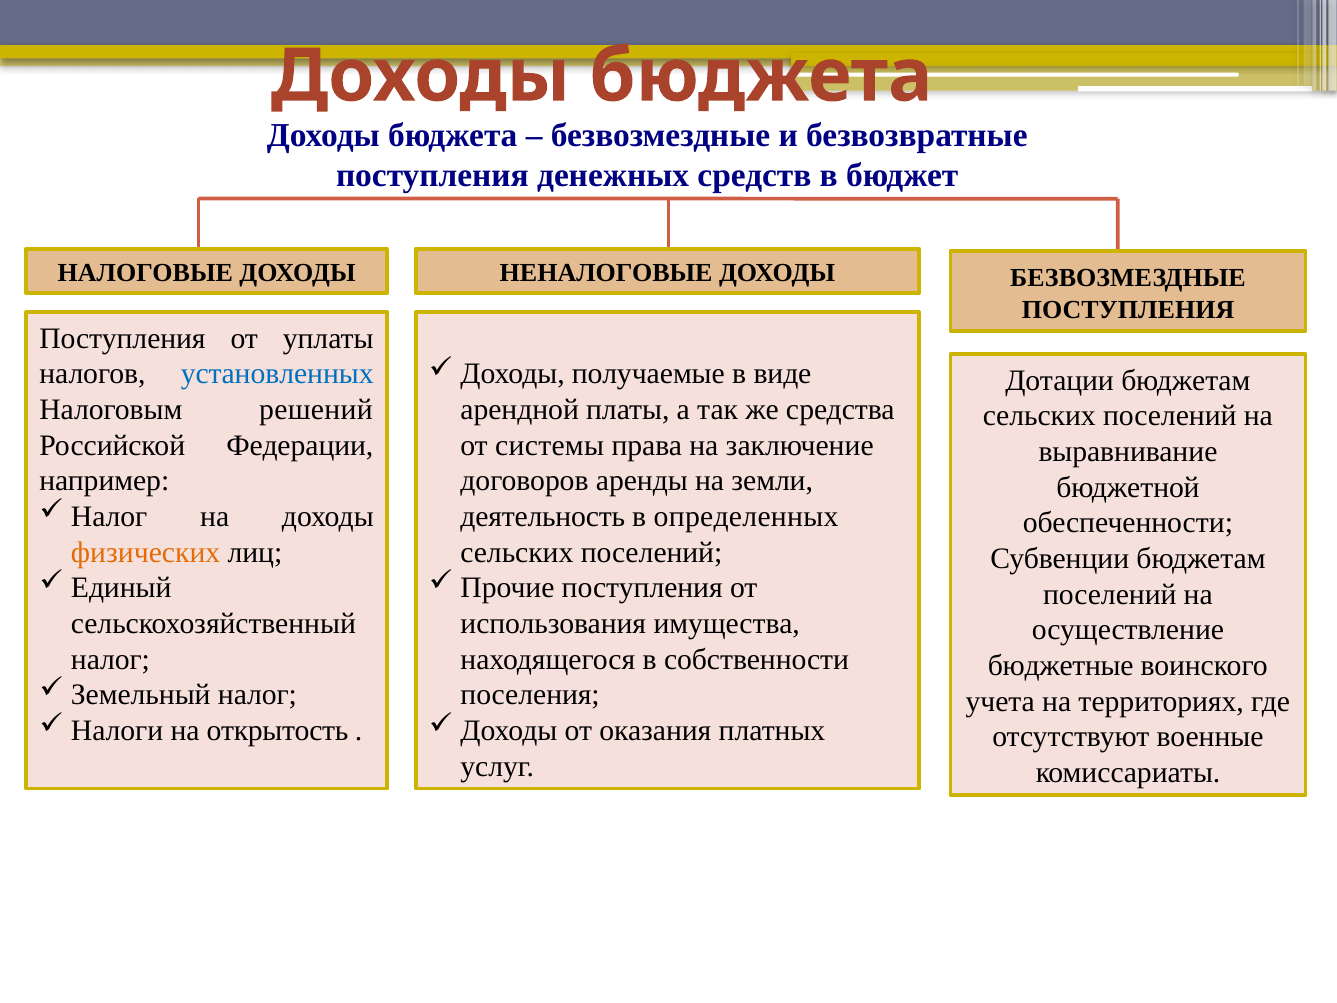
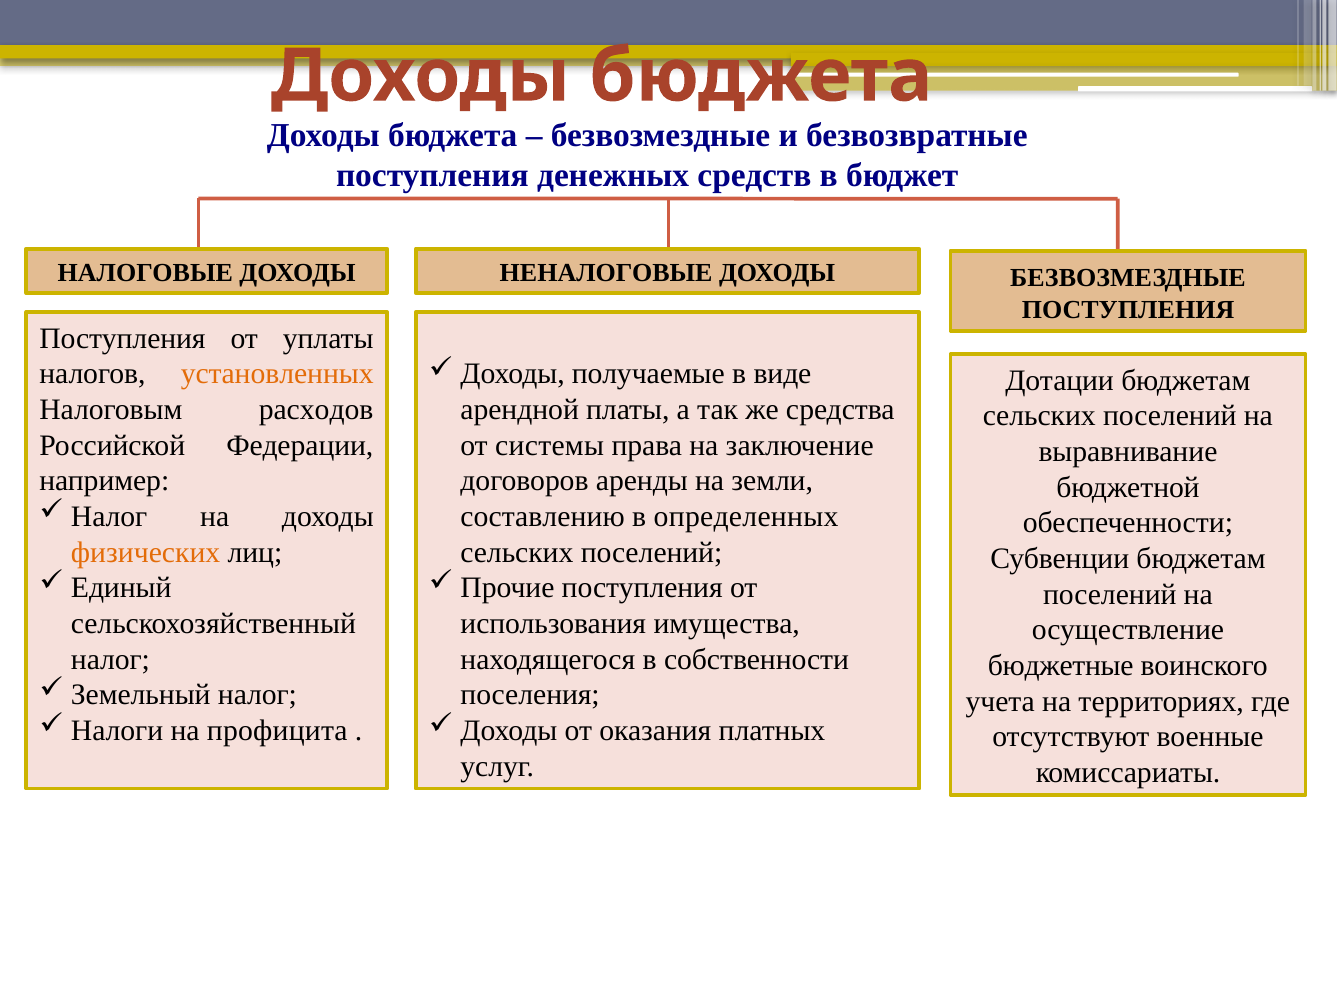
установленных colour: blue -> orange (277, 374)
решений: решений -> расходов (316, 410)
деятельность: деятельность -> составлению (543, 517)
открытость: открытость -> профицита (277, 730)
